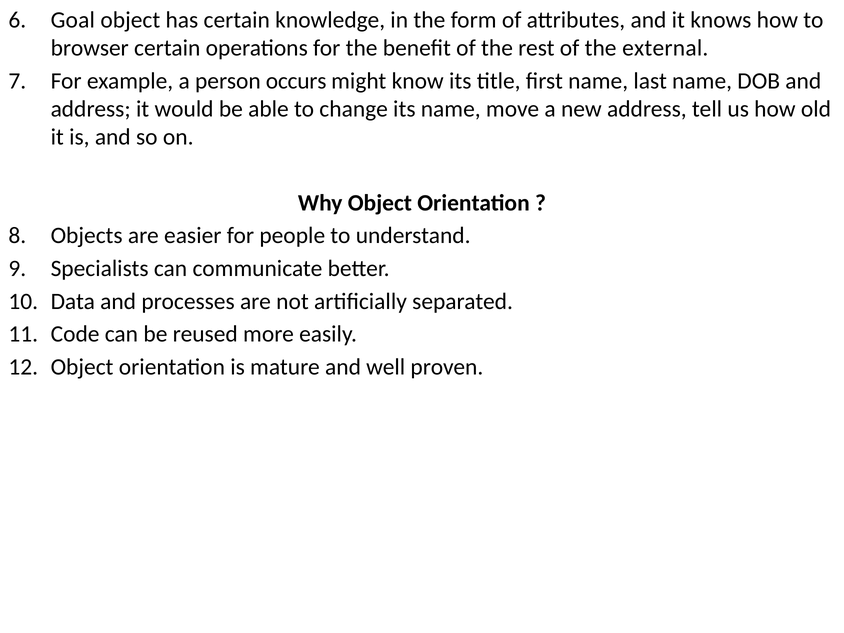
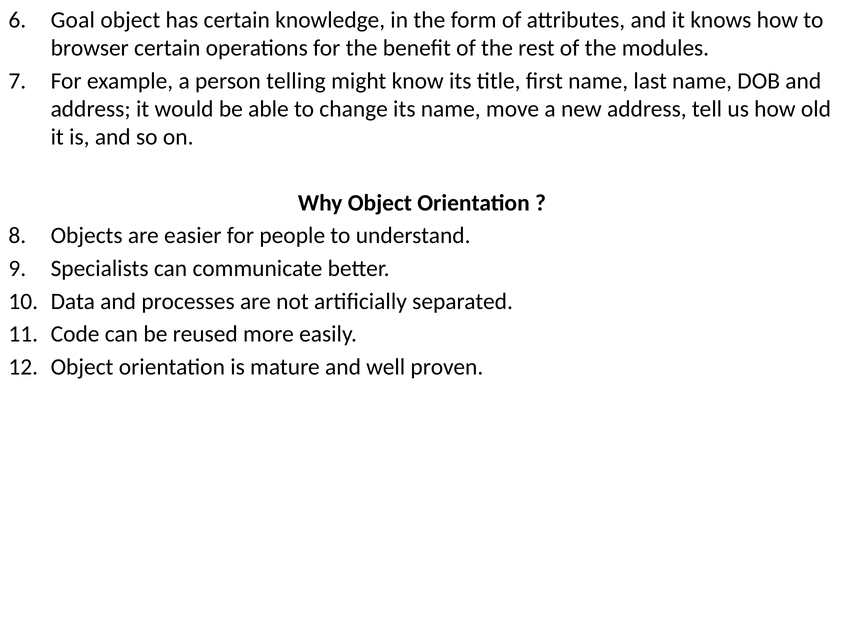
external: external -> modules (665, 48)
occurs: occurs -> telling (296, 81)
